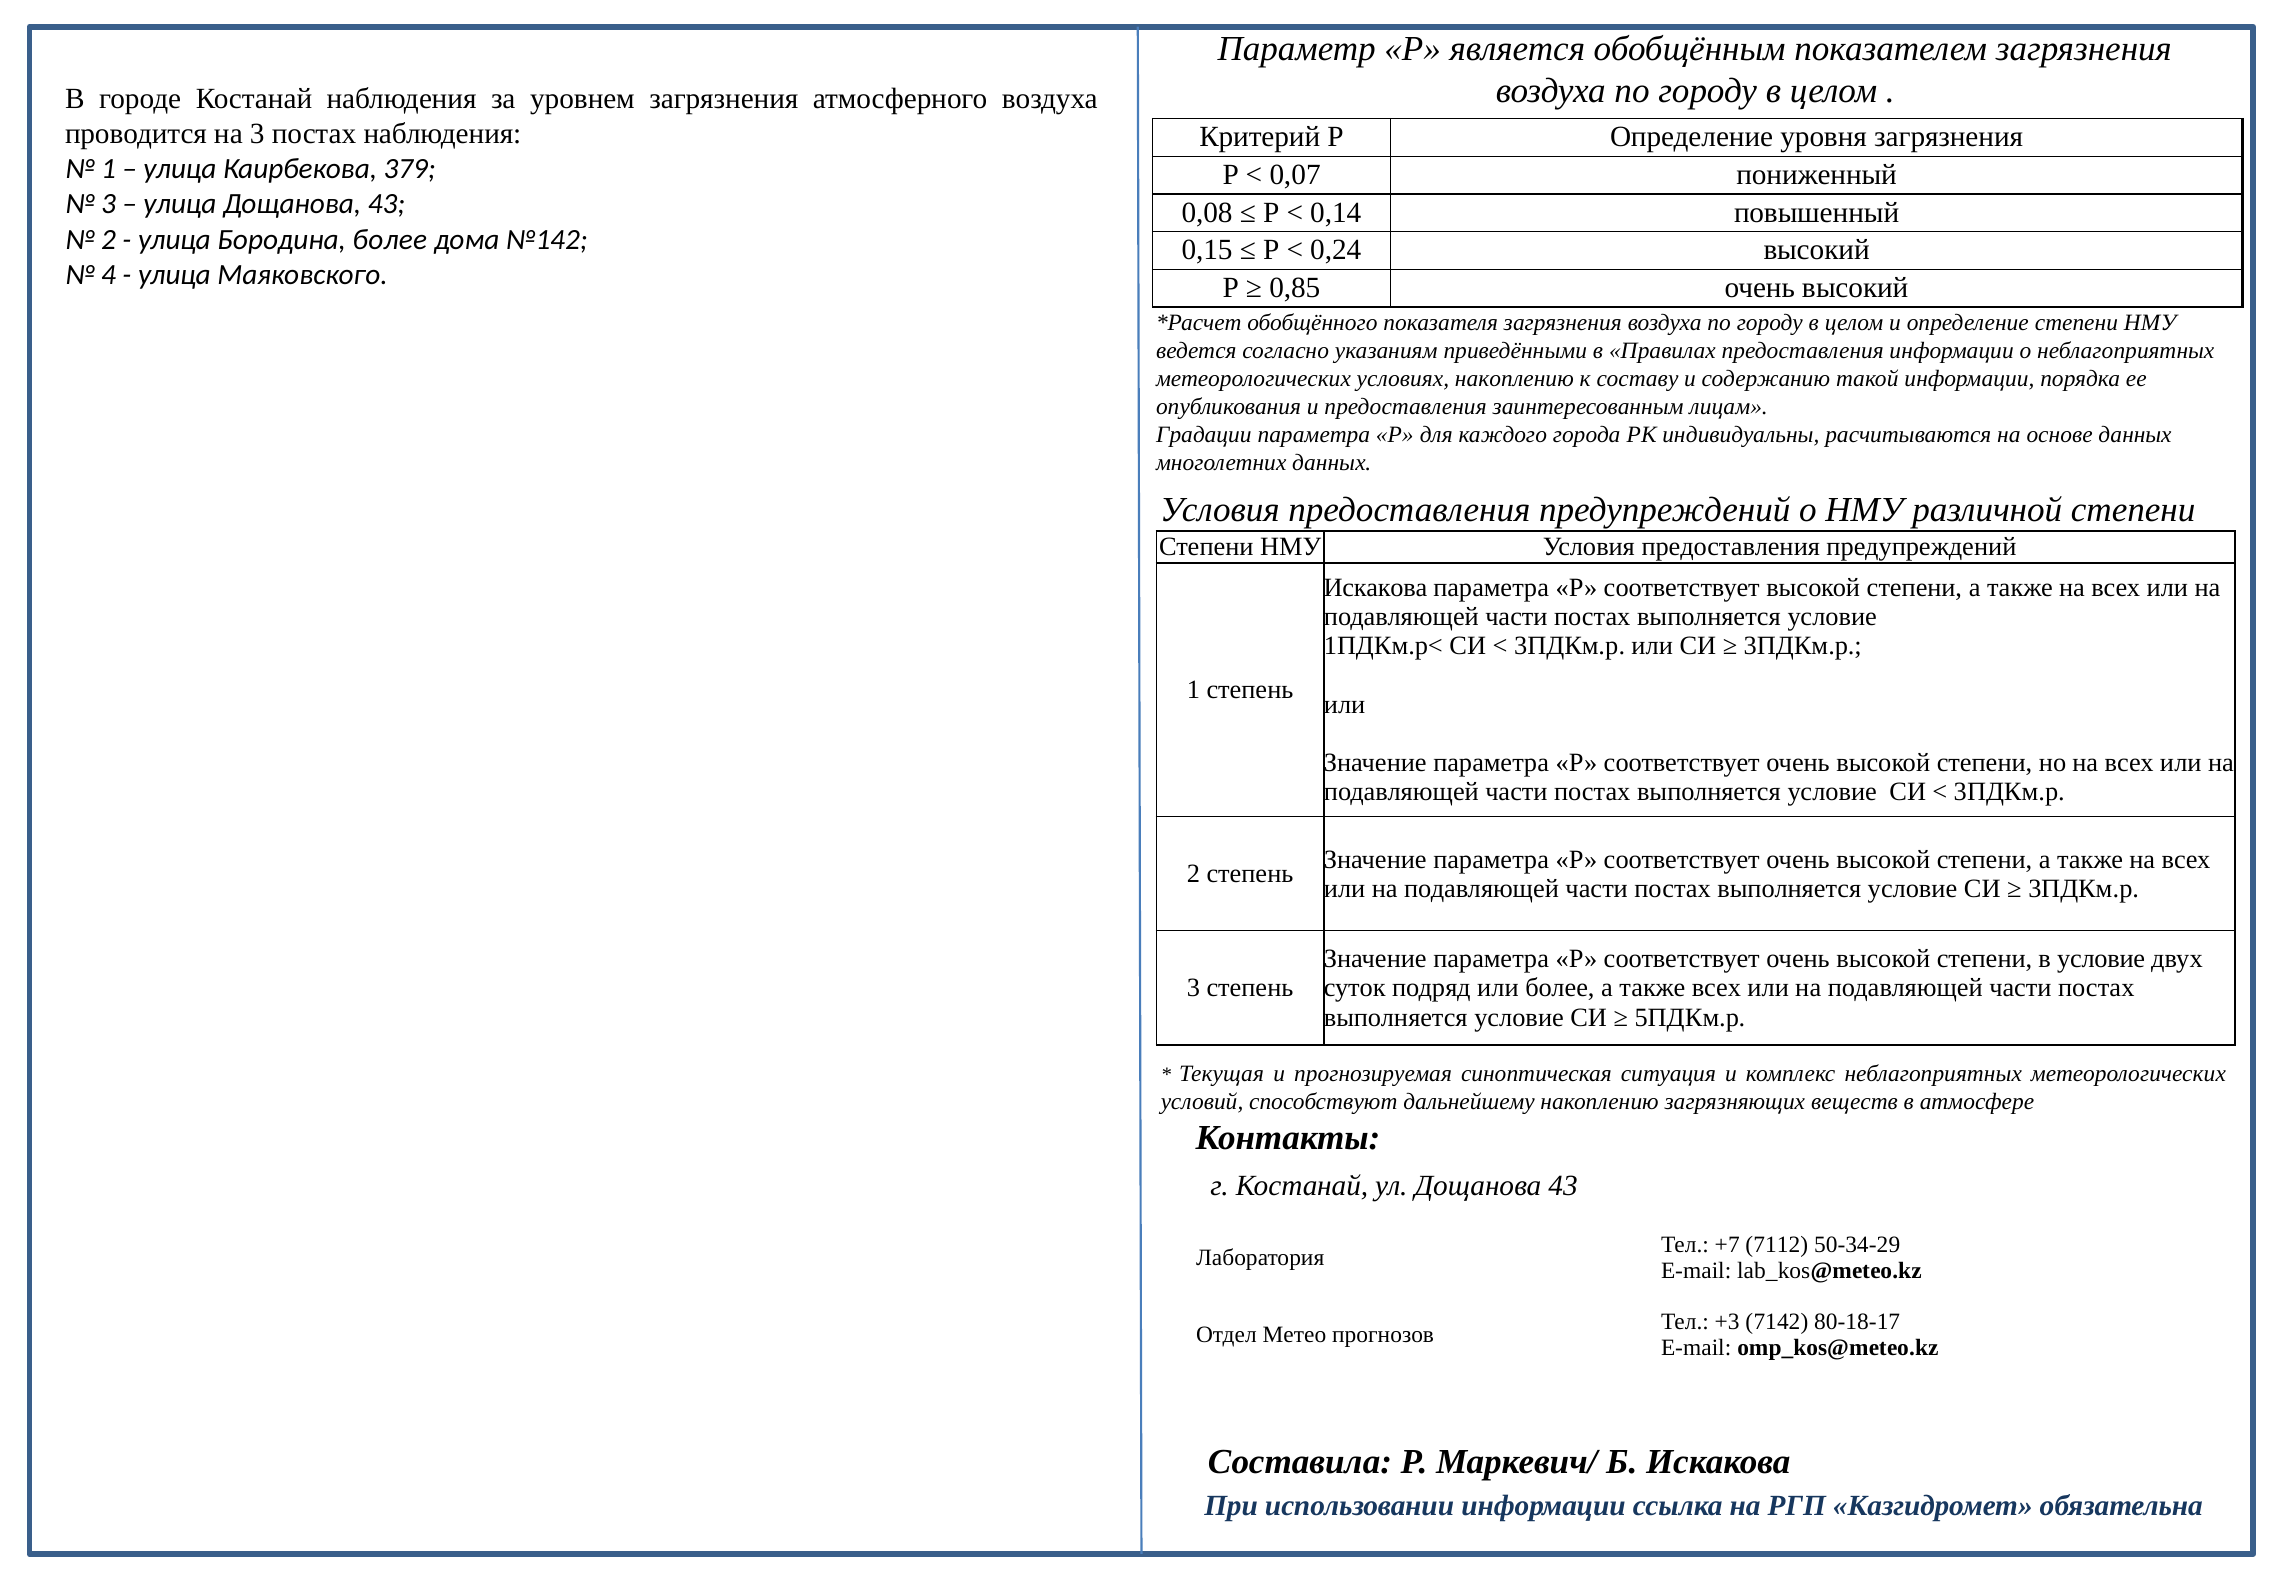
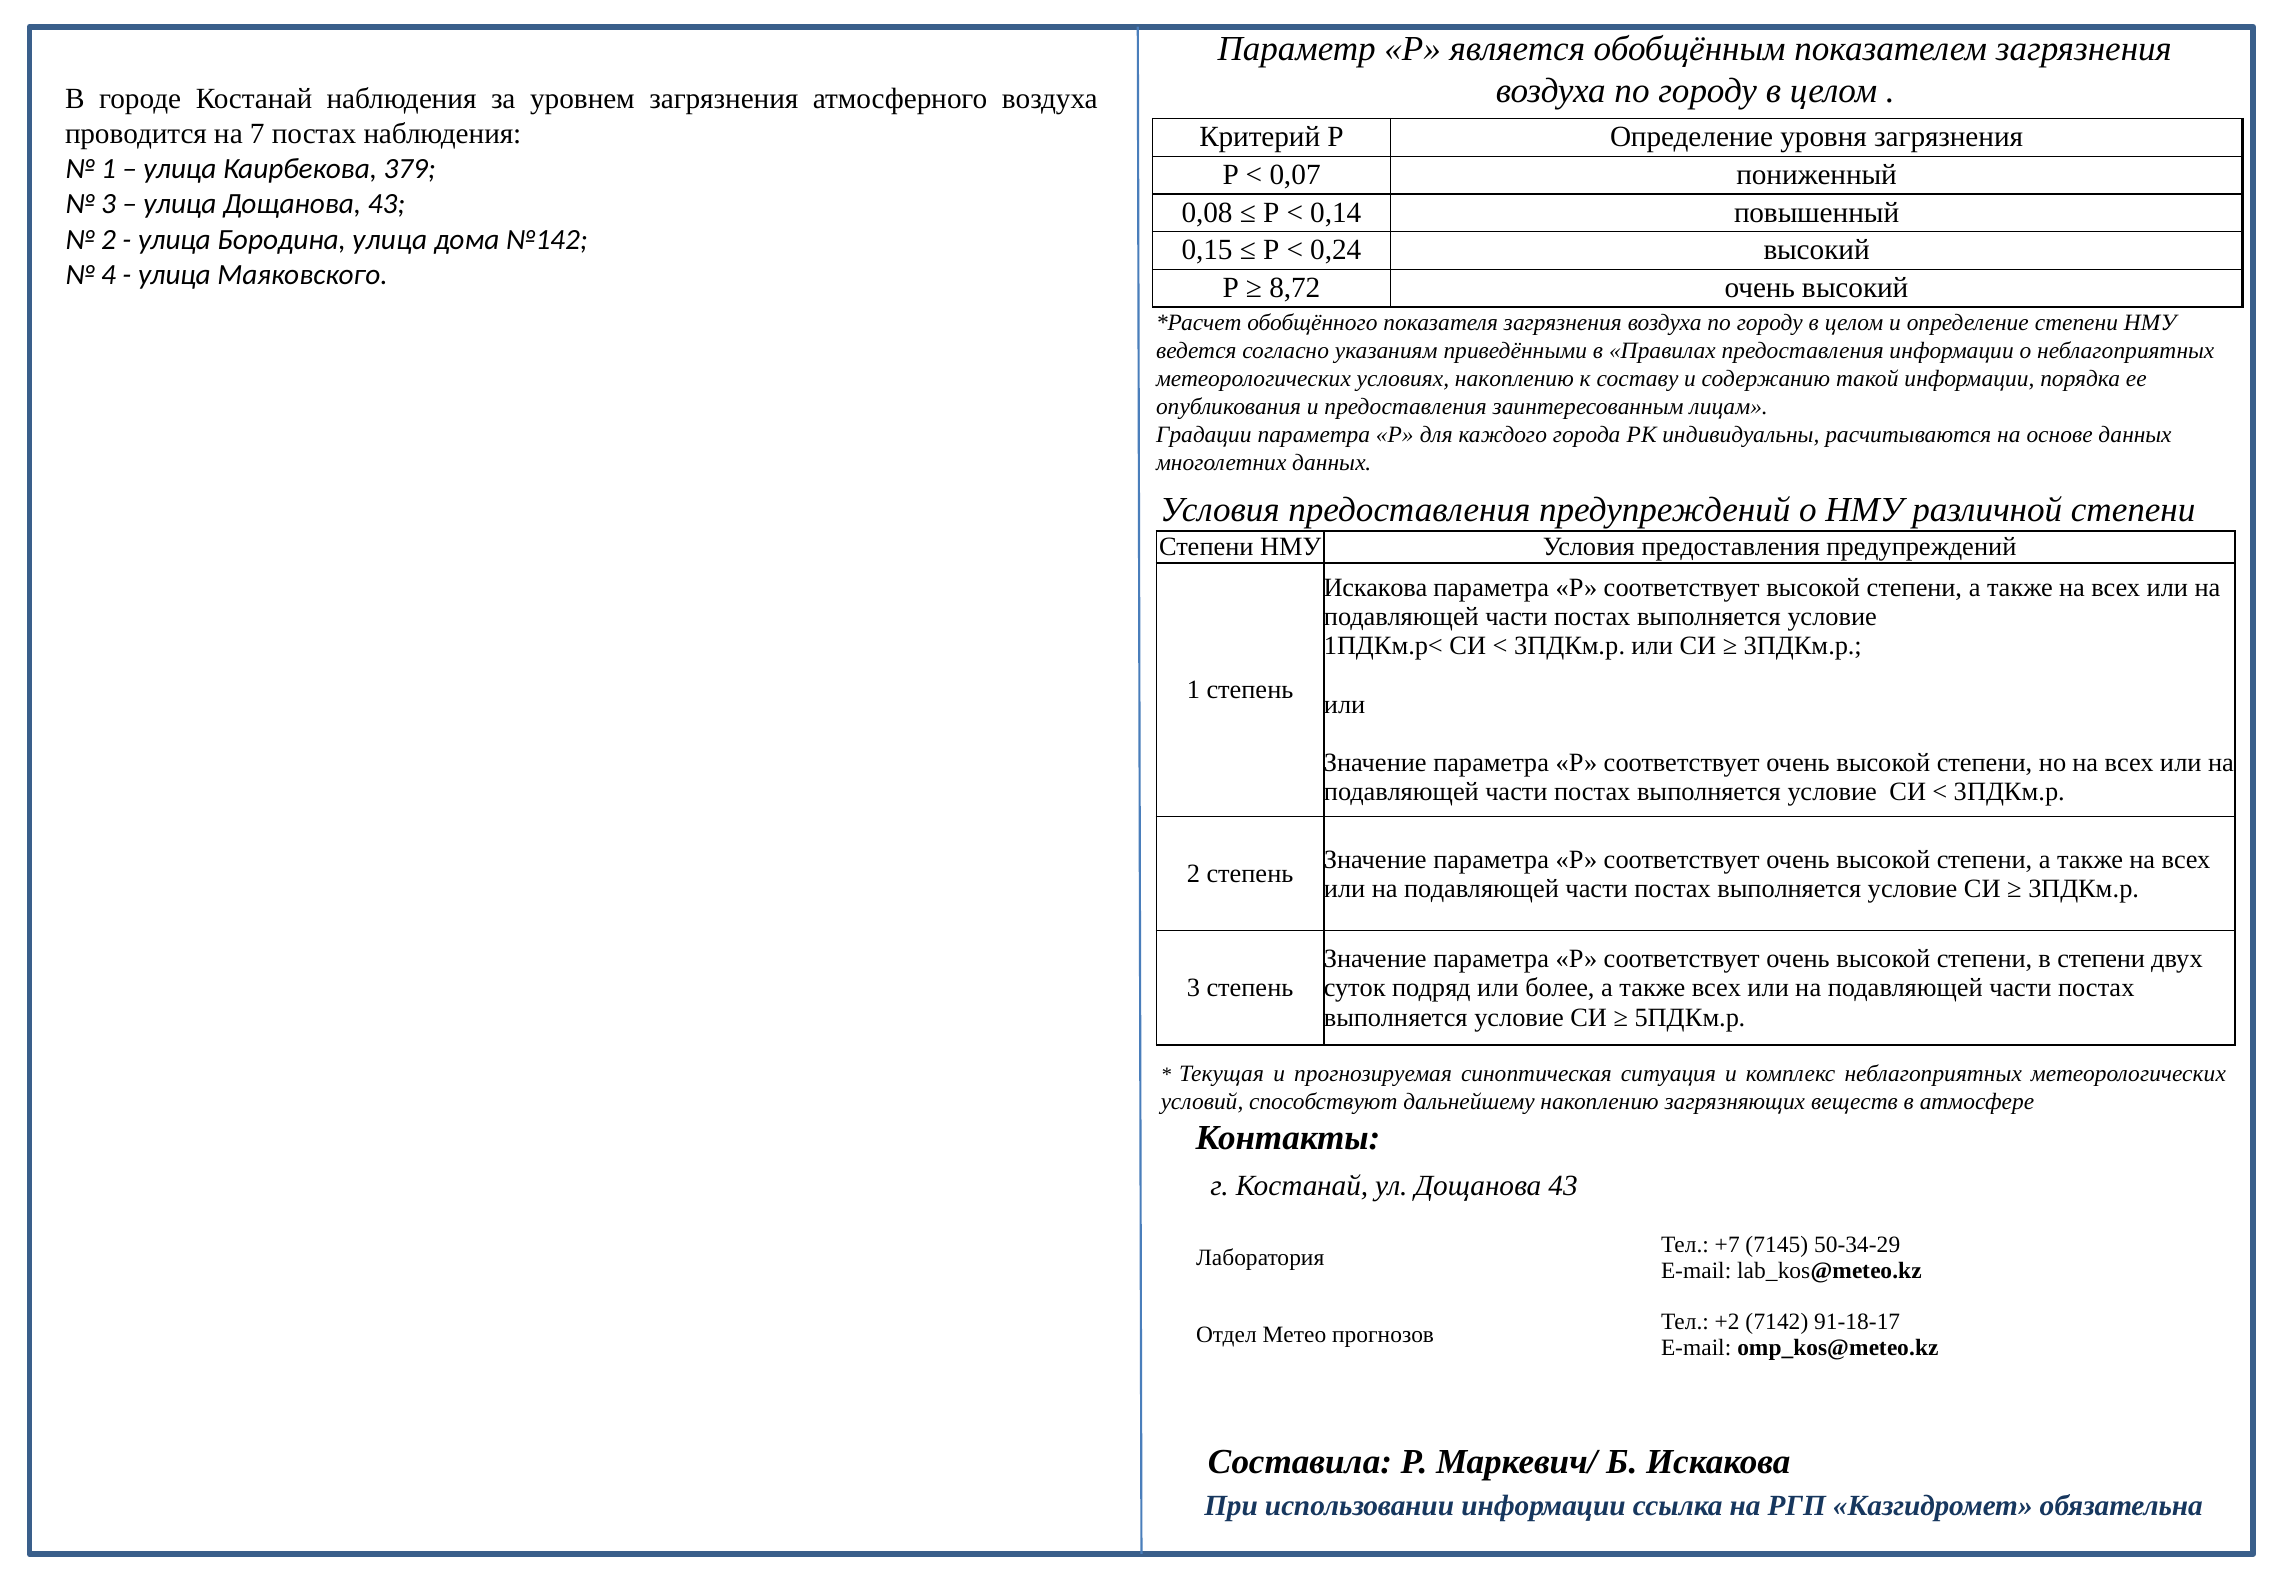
на 3: 3 -> 7 (257, 134)
Бородина более: более -> улица (390, 239)
0,85: 0,85 -> 8,72 (1295, 288)
в условие: условие -> степени (2101, 959)
7112: 7112 -> 7145 (1777, 1244)
+3: +3 -> +2 (1727, 1322)
80-18-17: 80-18-17 -> 91-18-17 (1857, 1322)
